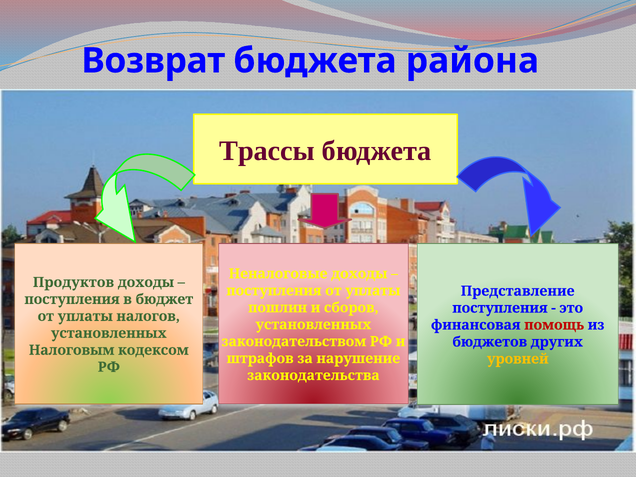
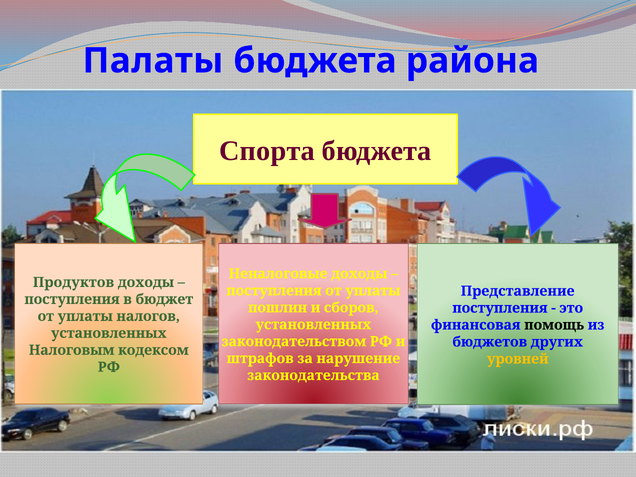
Возврат: Возврат -> Палаты (153, 61)
Трассы: Трассы -> Спорта (267, 151)
помощь colour: red -> black (554, 325)
